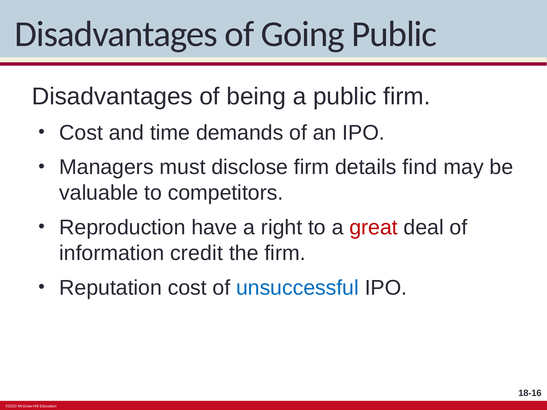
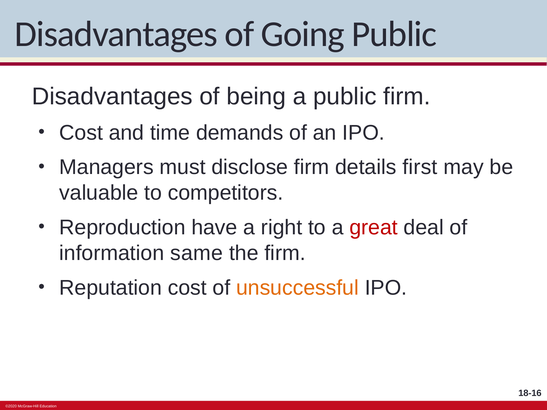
find: find -> first (420, 167)
credit: credit -> same (197, 253)
unsuccessful colour: blue -> orange (297, 288)
